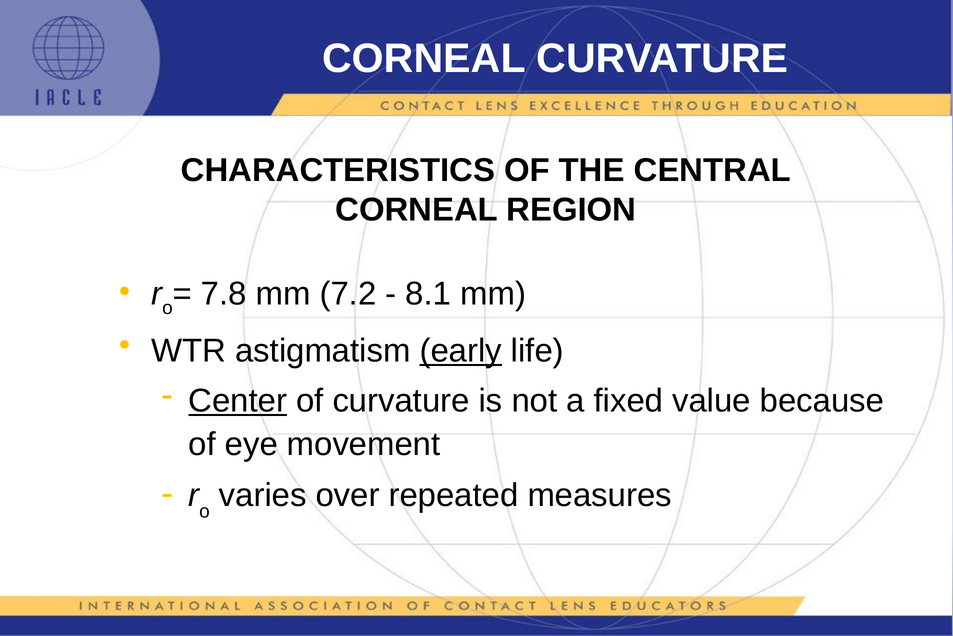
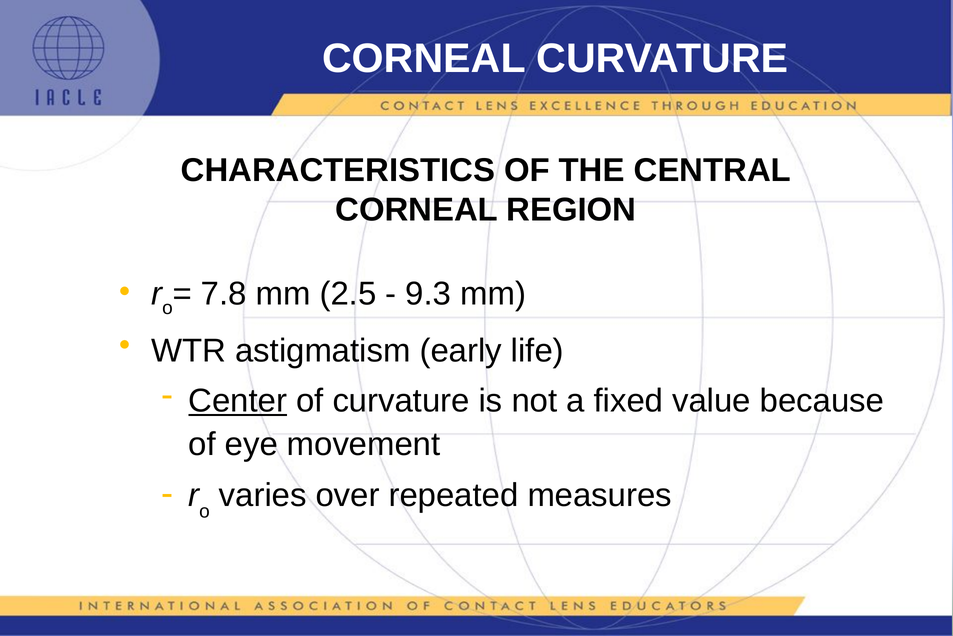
7.2: 7.2 -> 2.5 (348, 293)
8.1: 8.1 -> 9.3 (428, 293)
early underline: present -> none (461, 350)
